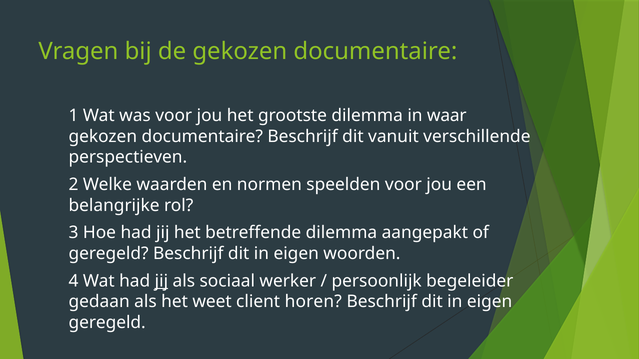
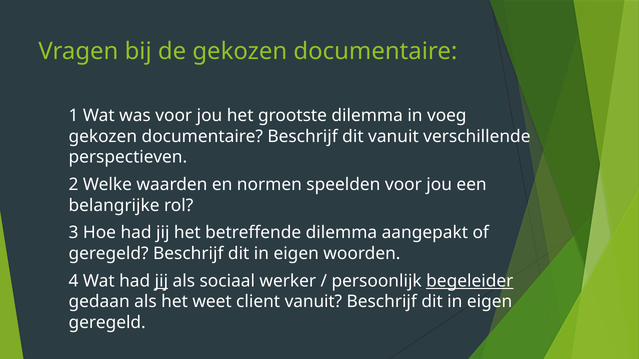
waar: waar -> voeg (447, 116)
begeleider underline: none -> present (470, 281)
client horen: horen -> vanuit (313, 302)
